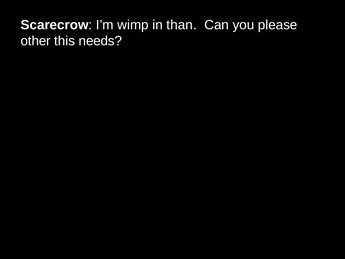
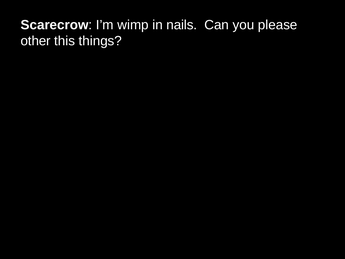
than: than -> nails (182, 25)
needs: needs -> things (100, 41)
